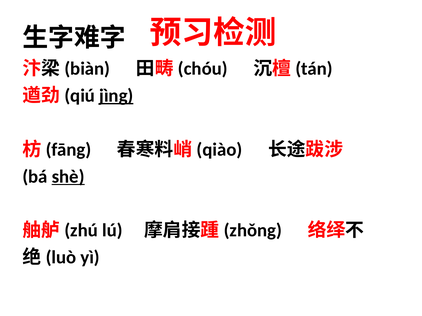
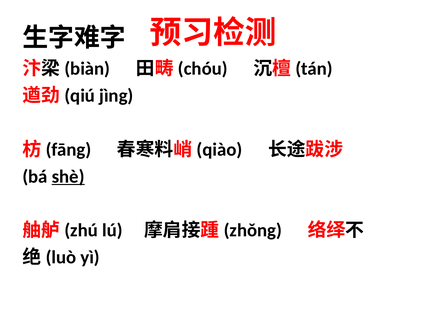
jìng underline: present -> none (116, 96)
